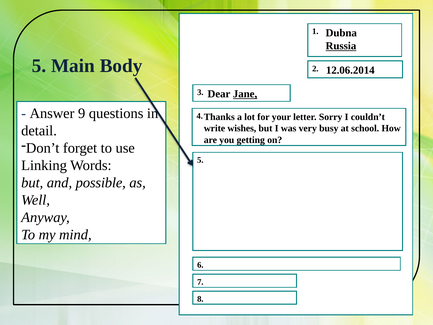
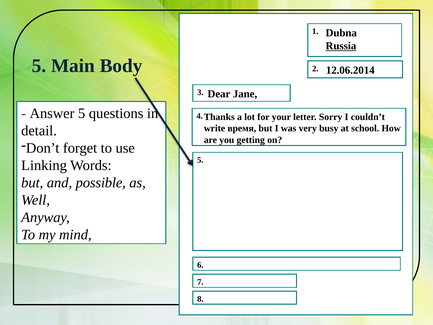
Jane underline: present -> none (245, 94)
Answer 9: 9 -> 5 (82, 113)
wishes: wishes -> время (242, 128)
